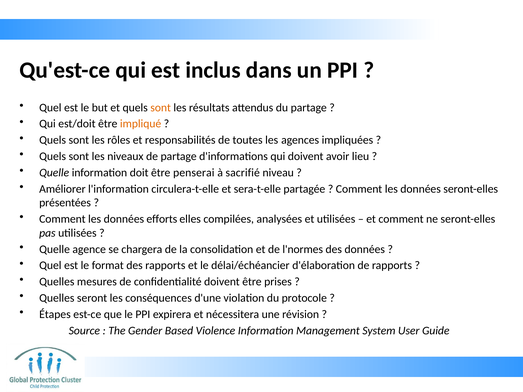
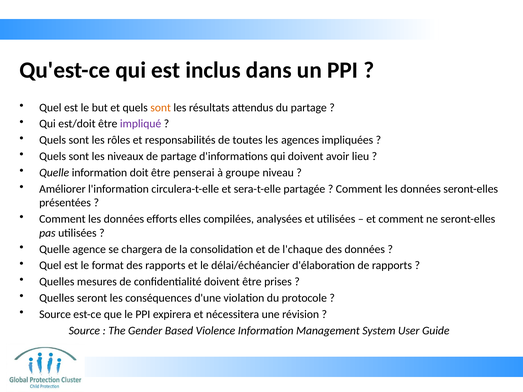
impliqué colour: orange -> purple (141, 124)
sacrifié: sacrifié -> groupe (243, 173)
l'normes: l'normes -> l'chaque (303, 249)
Étapes: Étapes -> Source (55, 314)
